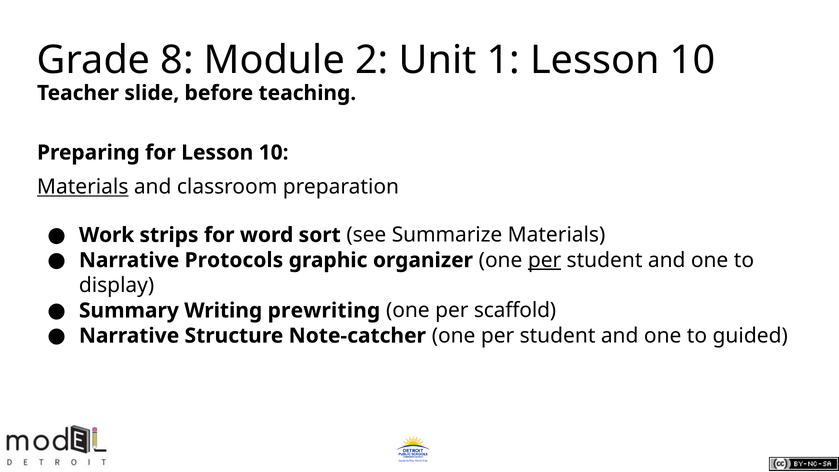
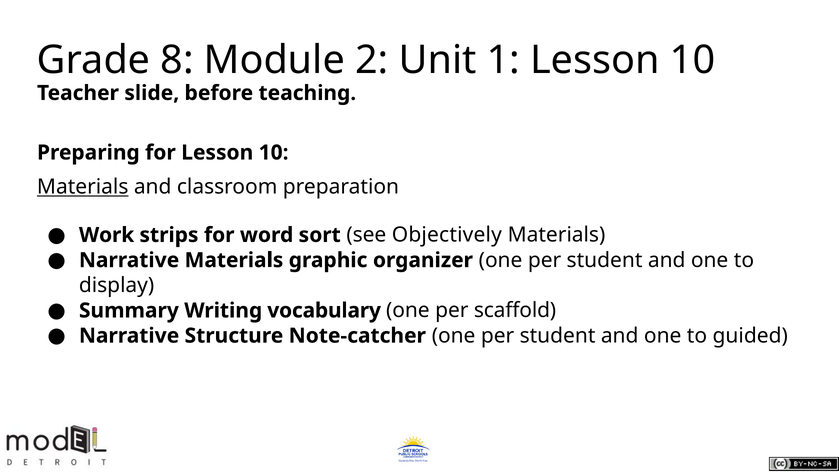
Summarize: Summarize -> Objectively (447, 235)
Narrative Protocols: Protocols -> Materials (234, 260)
per underline: present -> none (545, 260)
prewriting: prewriting -> vocabulary (324, 311)
